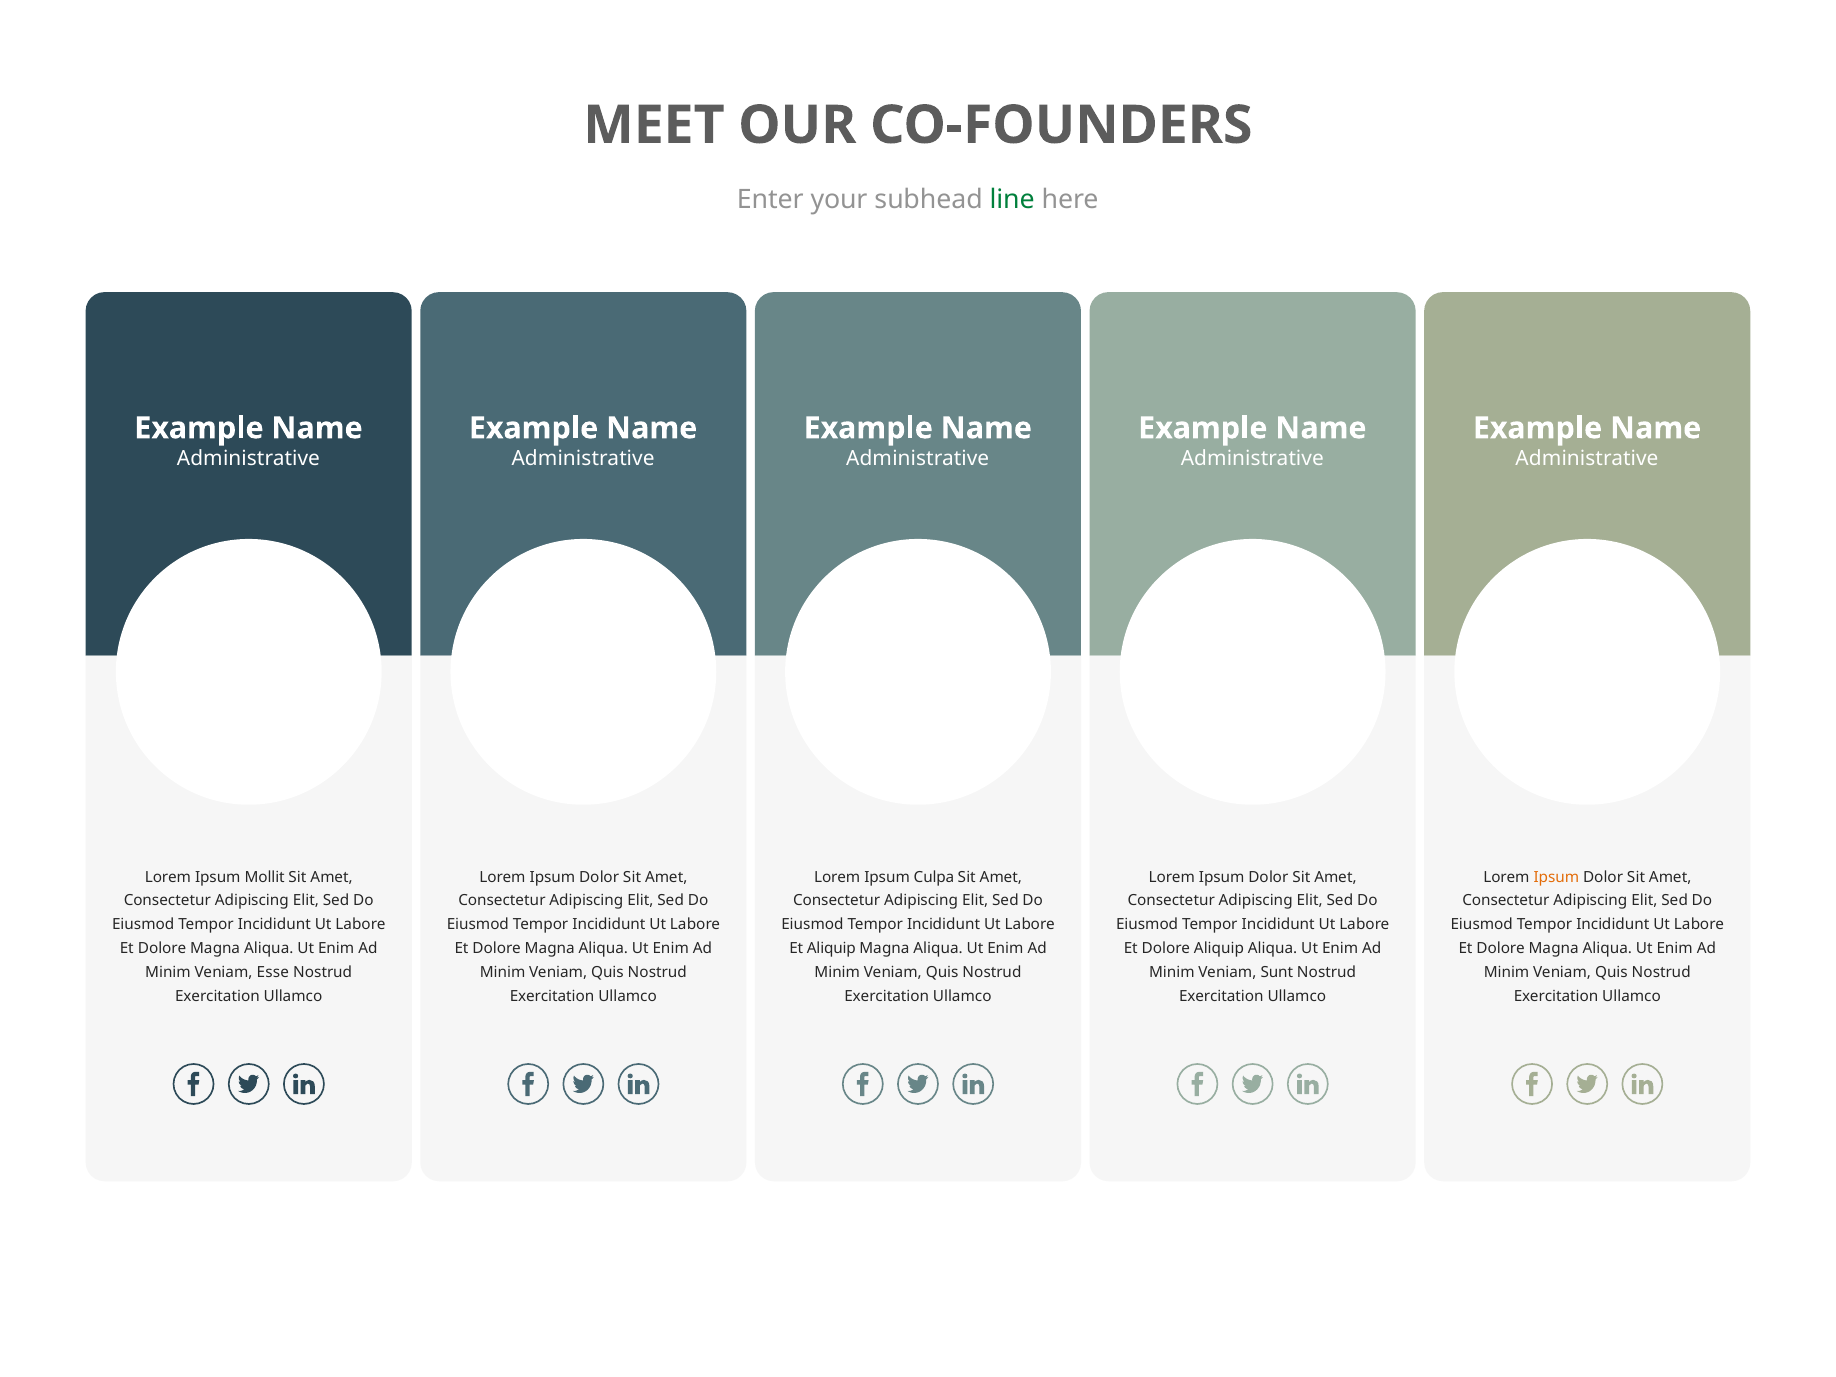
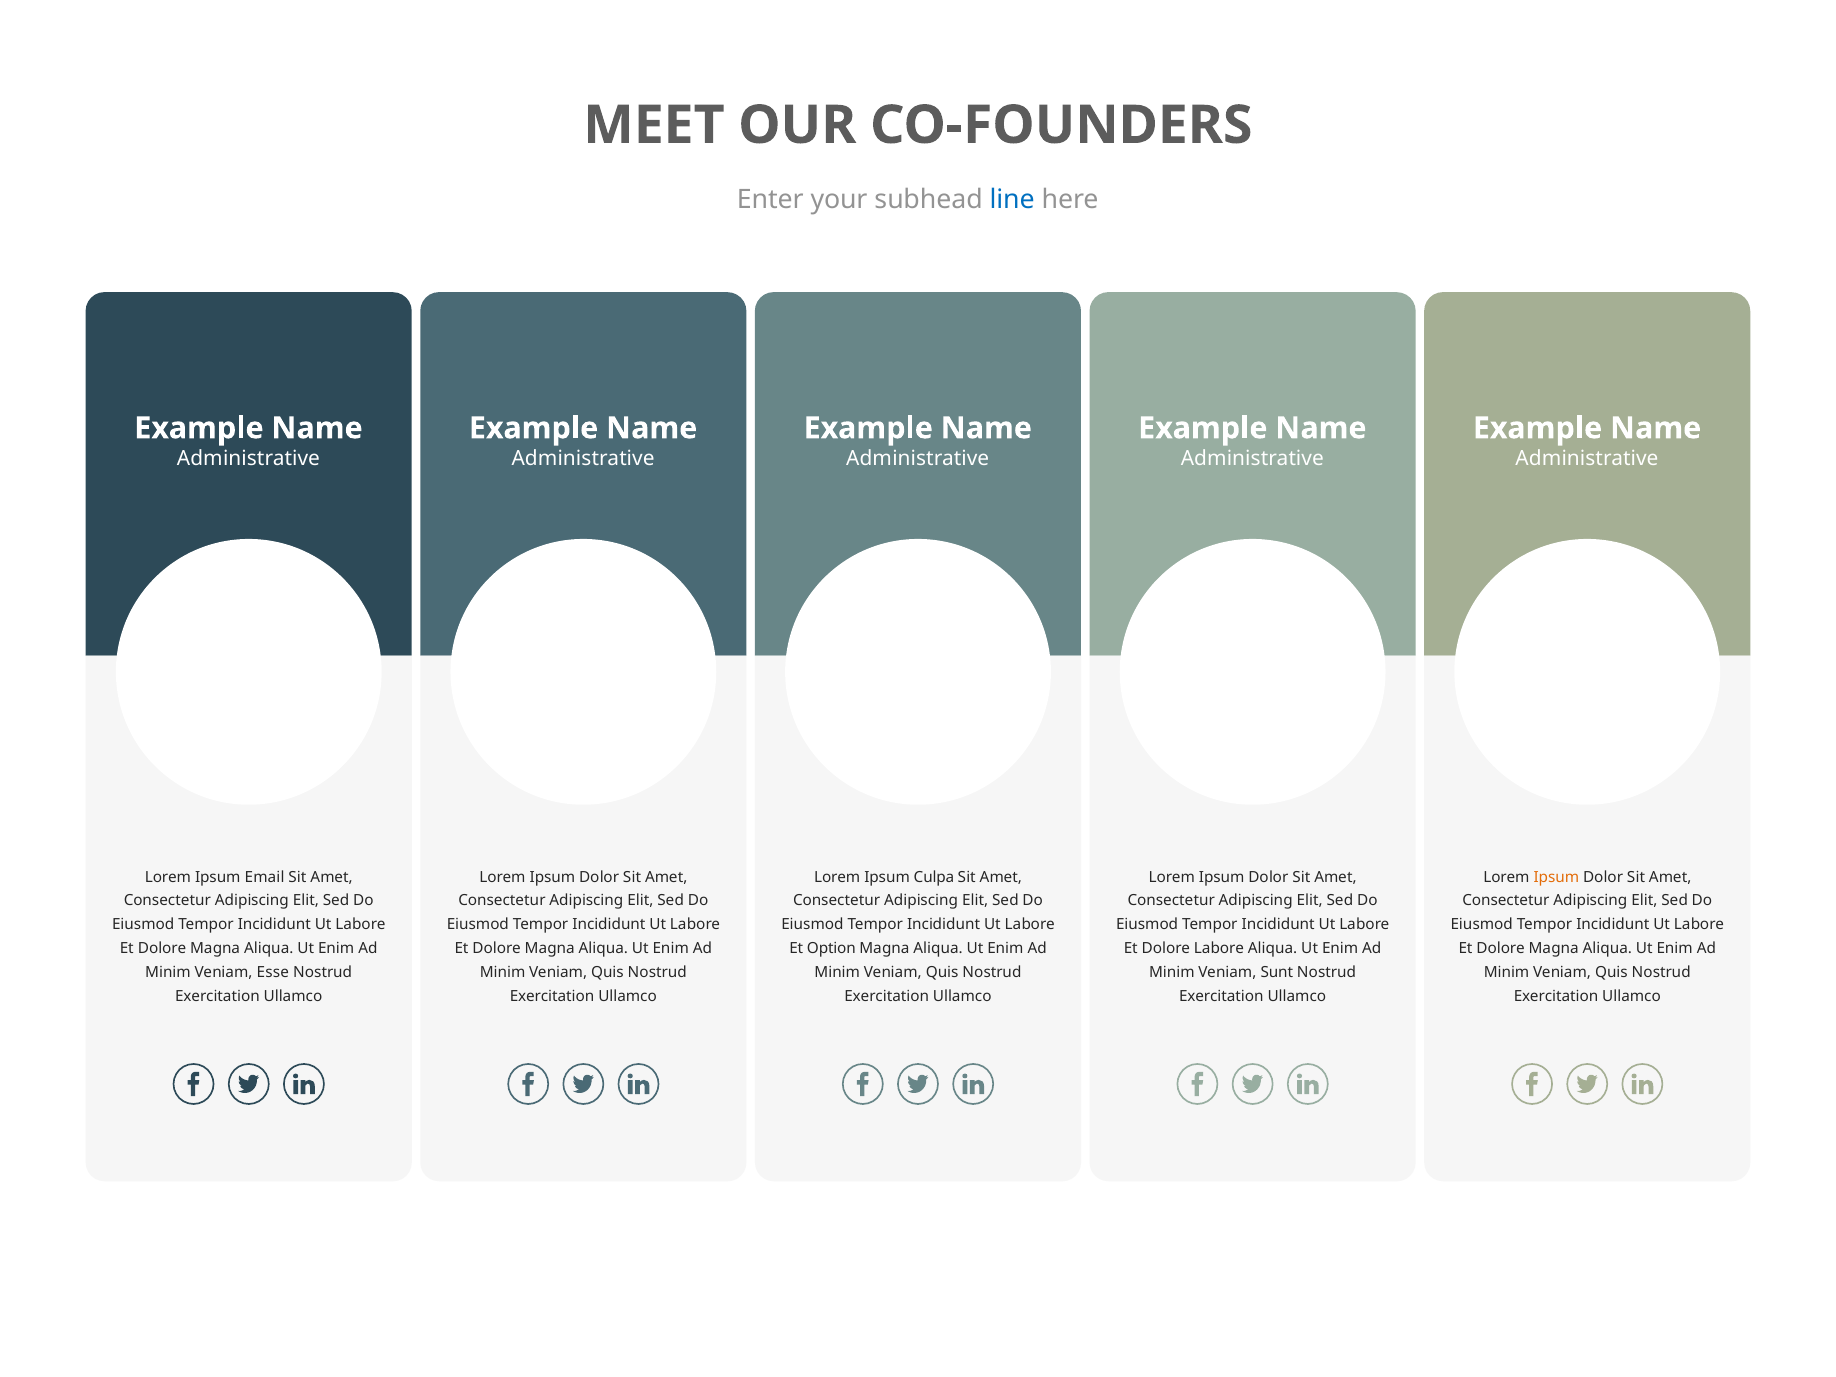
line colour: green -> blue (1012, 199)
Mollit: Mollit -> Email (265, 877)
Et Aliquip: Aliquip -> Option (831, 949)
Dolore Aliquip: Aliquip -> Labore (1219, 949)
